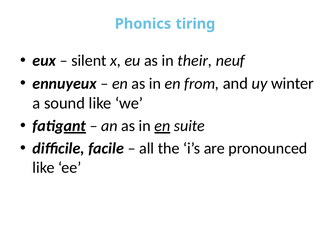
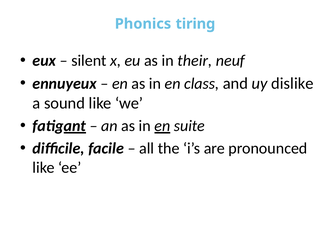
from: from -> class (202, 84)
winter: winter -> dislike (292, 83)
